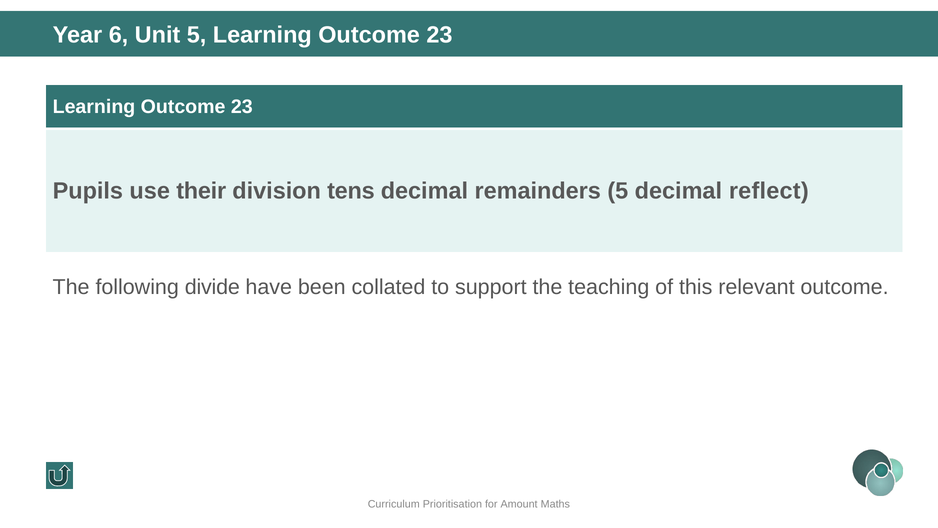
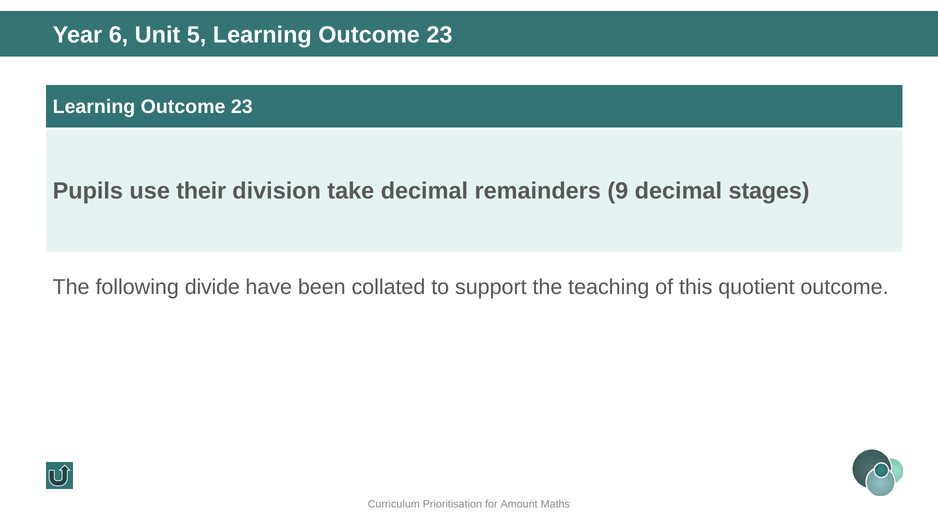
tens: tens -> take (351, 191)
remainders 5: 5 -> 9 (618, 191)
reflect: reflect -> stages (769, 191)
relevant: relevant -> quotient (756, 287)
